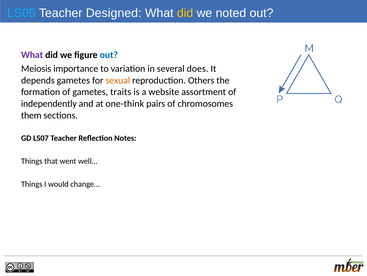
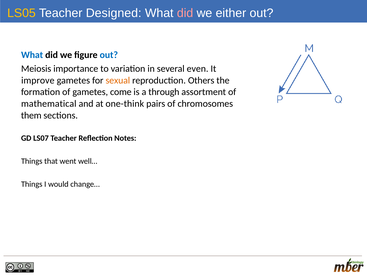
LS05 colour: light blue -> yellow (21, 13)
did colour: yellow -> pink (185, 13)
noted: noted -> either (231, 13)
What colour: purple -> blue (32, 55)
does: does -> even (198, 69)
depends: depends -> improve (38, 80)
traits: traits -> come (121, 92)
website: website -> through (164, 92)
independently: independently -> mathematical (49, 103)
